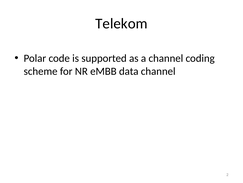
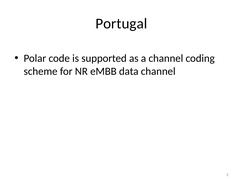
Telekom: Telekom -> Portugal (121, 24)
